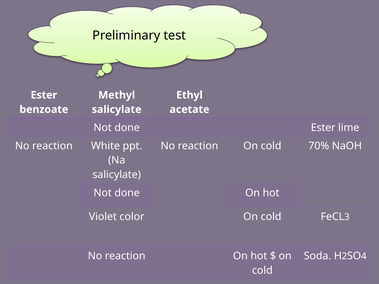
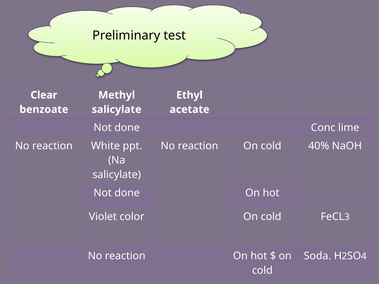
Ester: Ester -> Clear (44, 95)
done Ester: Ester -> Conc (323, 128)
70%: 70% -> 40% (319, 146)
